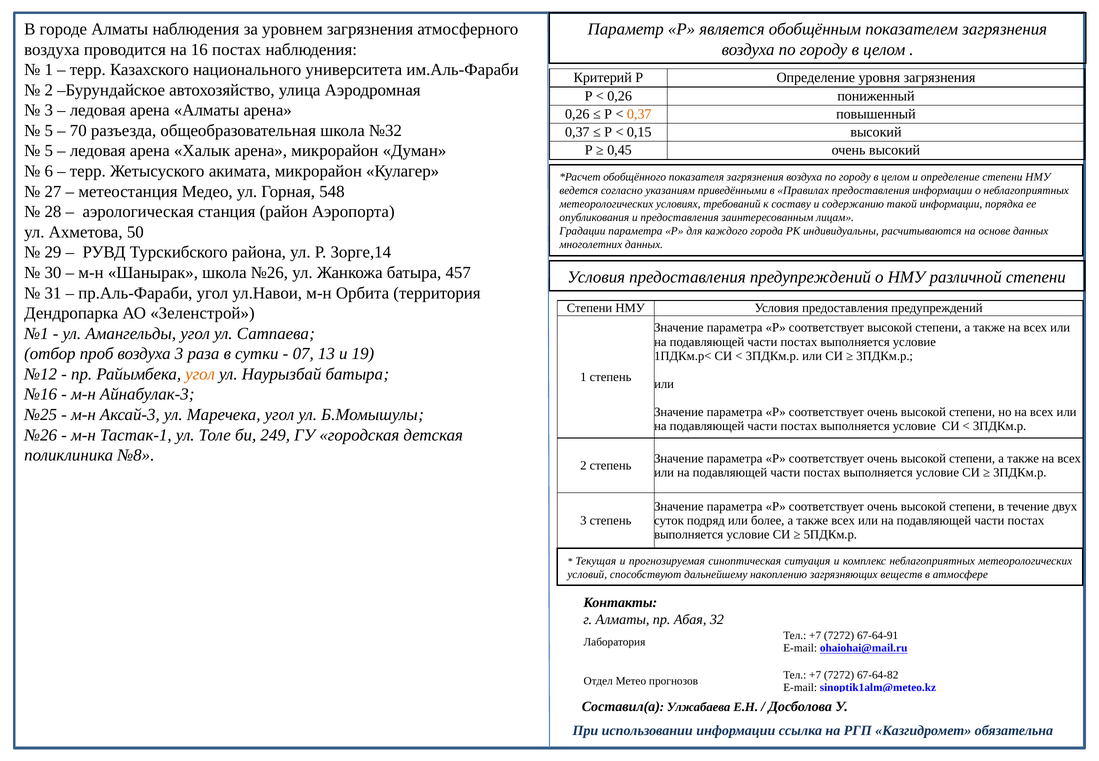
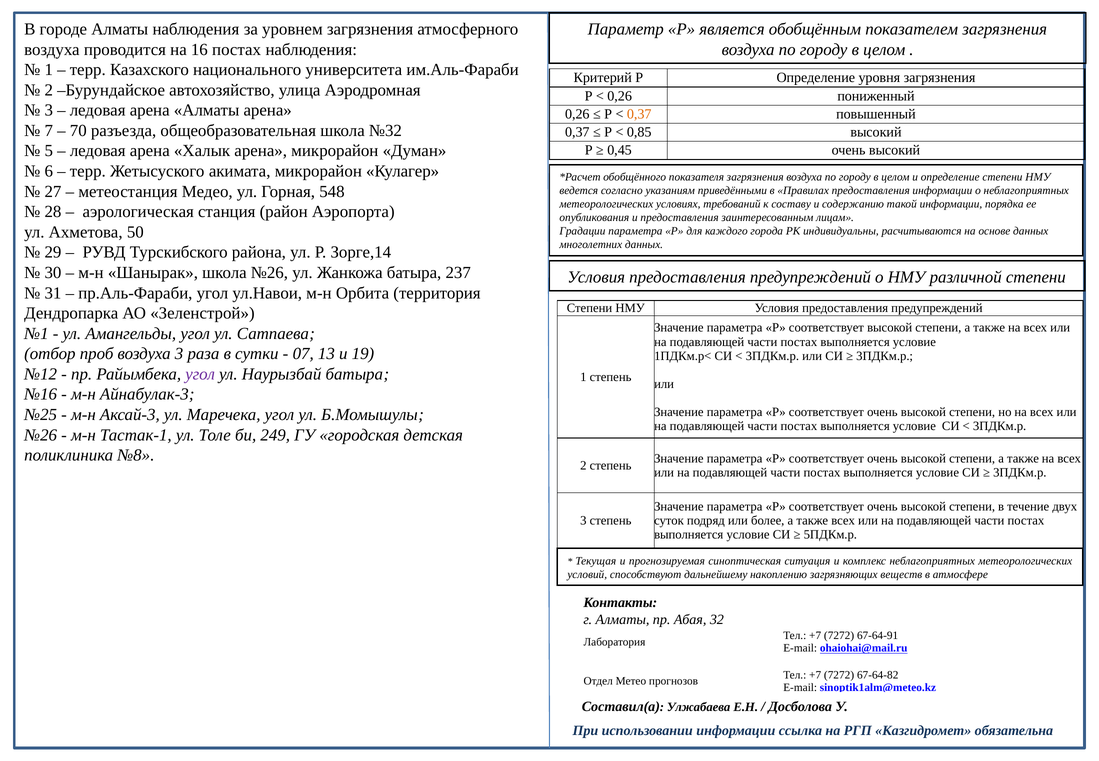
5: 5 -> 7 (49, 131)
0,15: 0,15 -> 0,85 (639, 132)
457: 457 -> 237 (458, 273)
угол colour: orange -> purple (200, 374)
